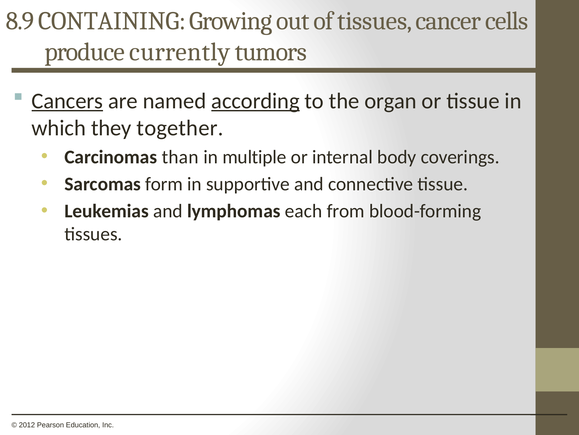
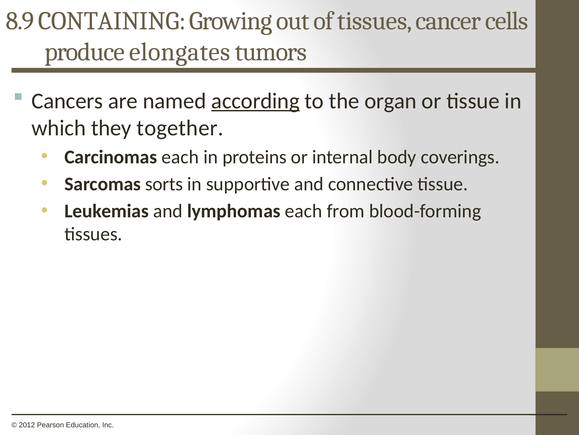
currently: currently -> elongates (180, 52)
Cancers underline: present -> none (67, 101)
Carcinomas than: than -> each (180, 157)
multiple: multiple -> proteins (254, 157)
form: form -> sorts (164, 184)
